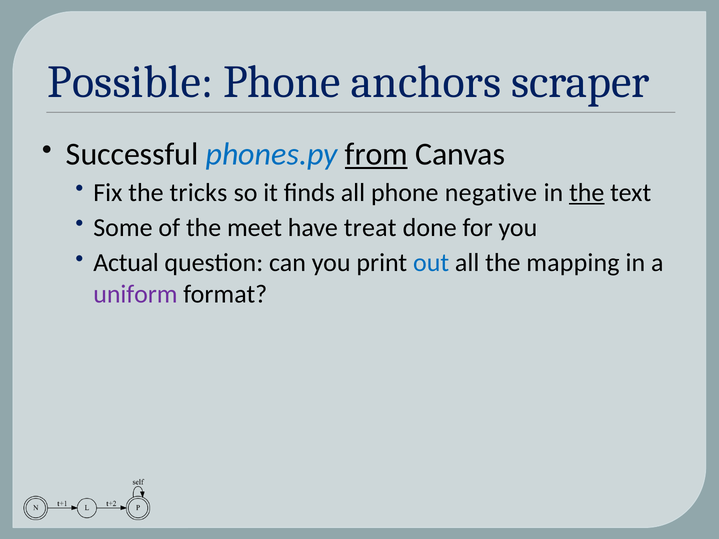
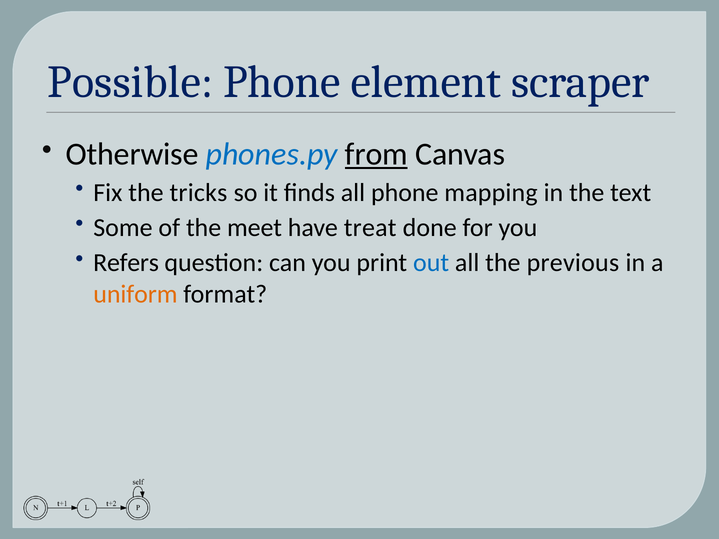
anchors: anchors -> element (426, 82)
Successful: Successful -> Otherwise (132, 154)
negative: negative -> mapping (491, 193)
the underline: present -> none (587, 193)
Actual: Actual -> Refers (126, 263)
mapping: mapping -> previous (573, 263)
uniform colour: purple -> orange (135, 294)
